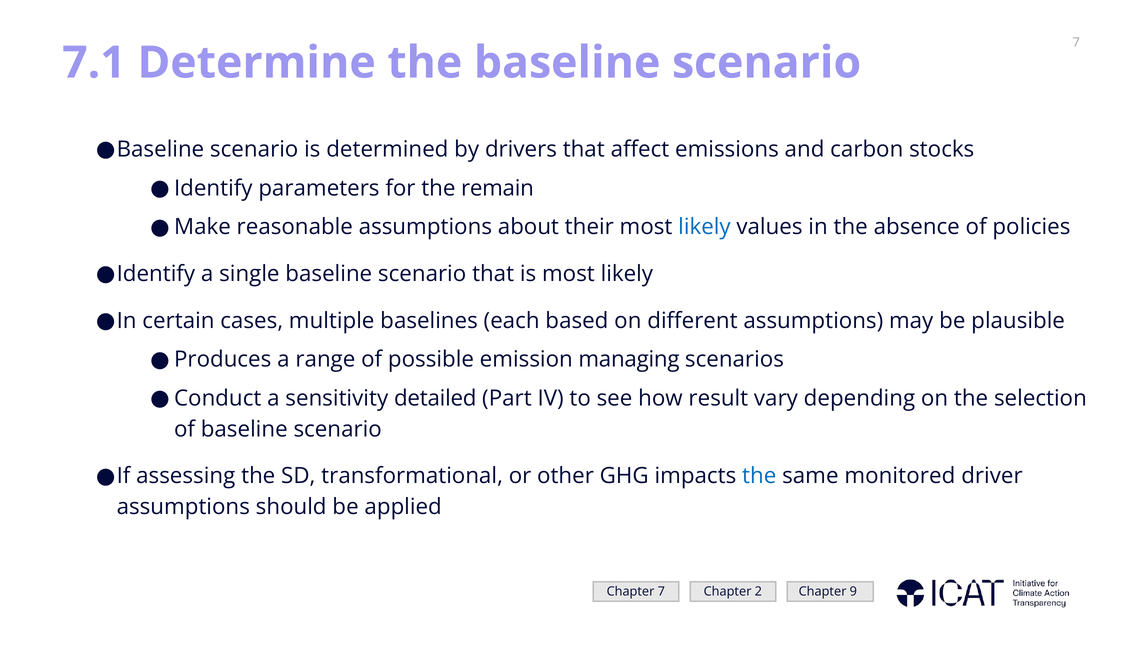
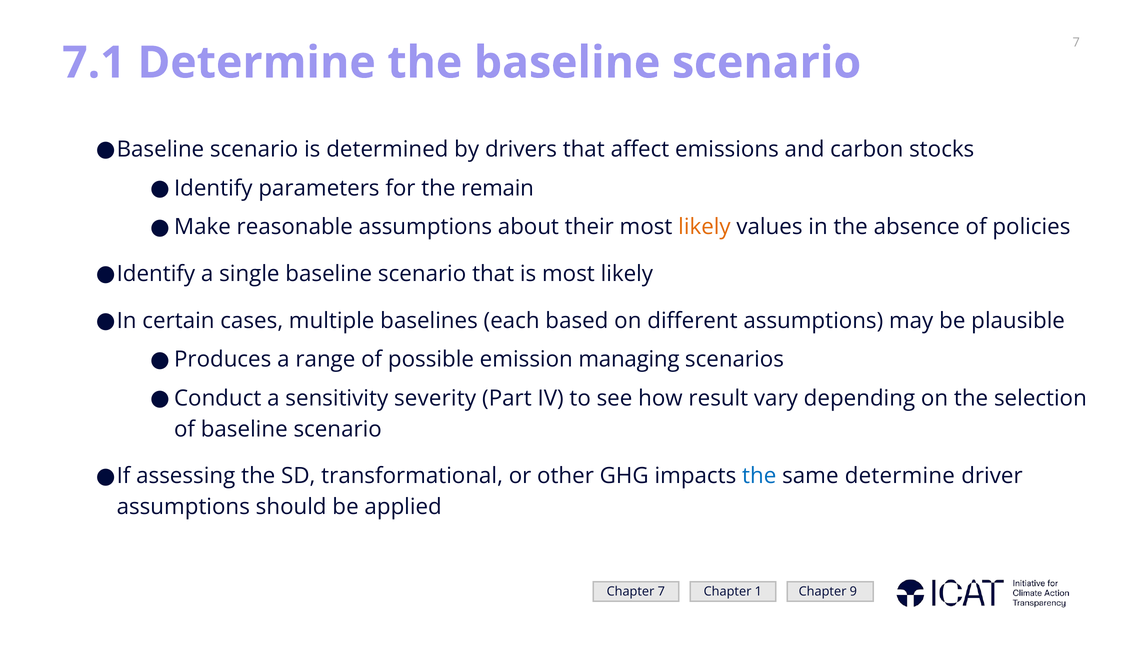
likely colour: blue -> orange (704, 227)
detailed: detailed -> severity (435, 398)
same monitored: monitored -> determine (900, 476)
2: 2 -> 1 (758, 591)
